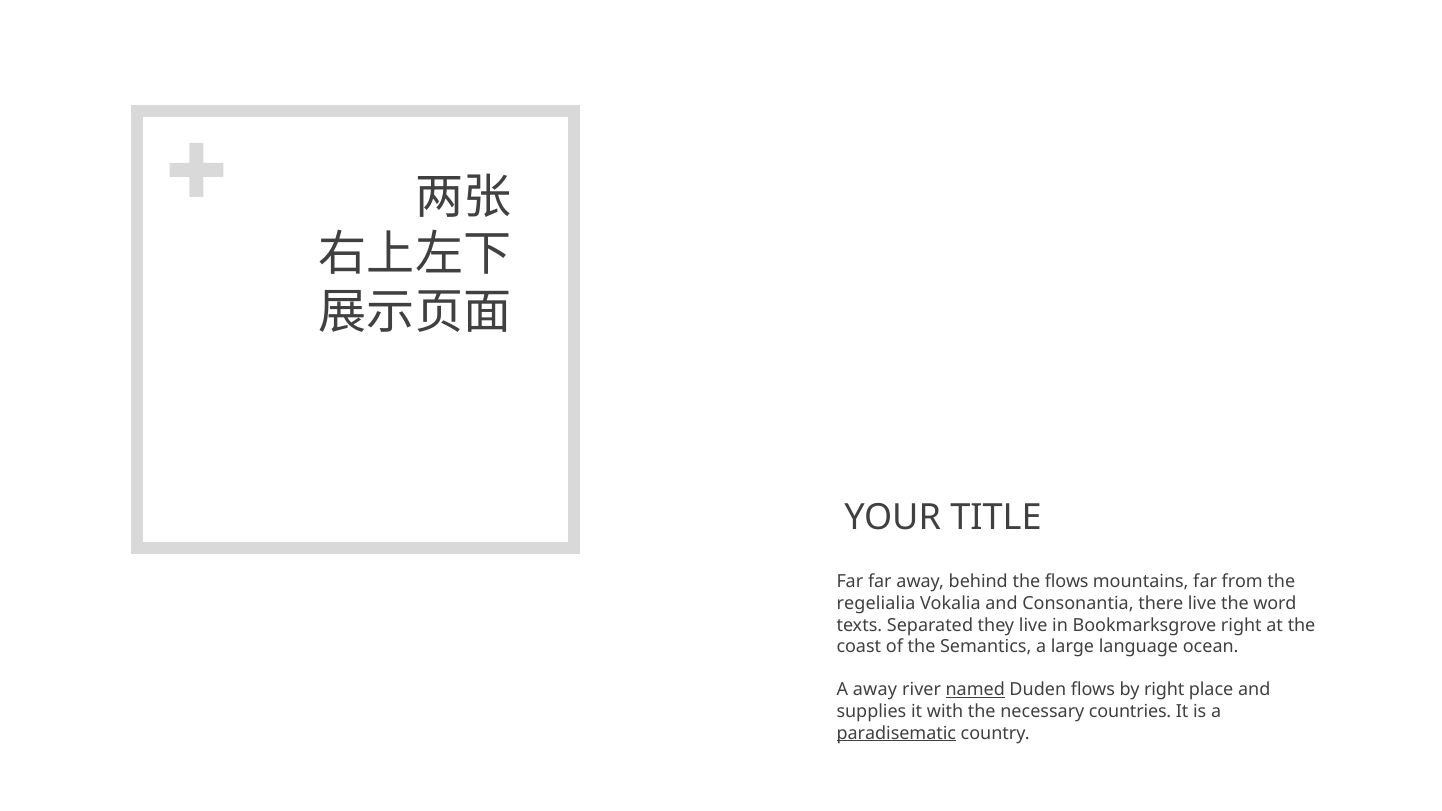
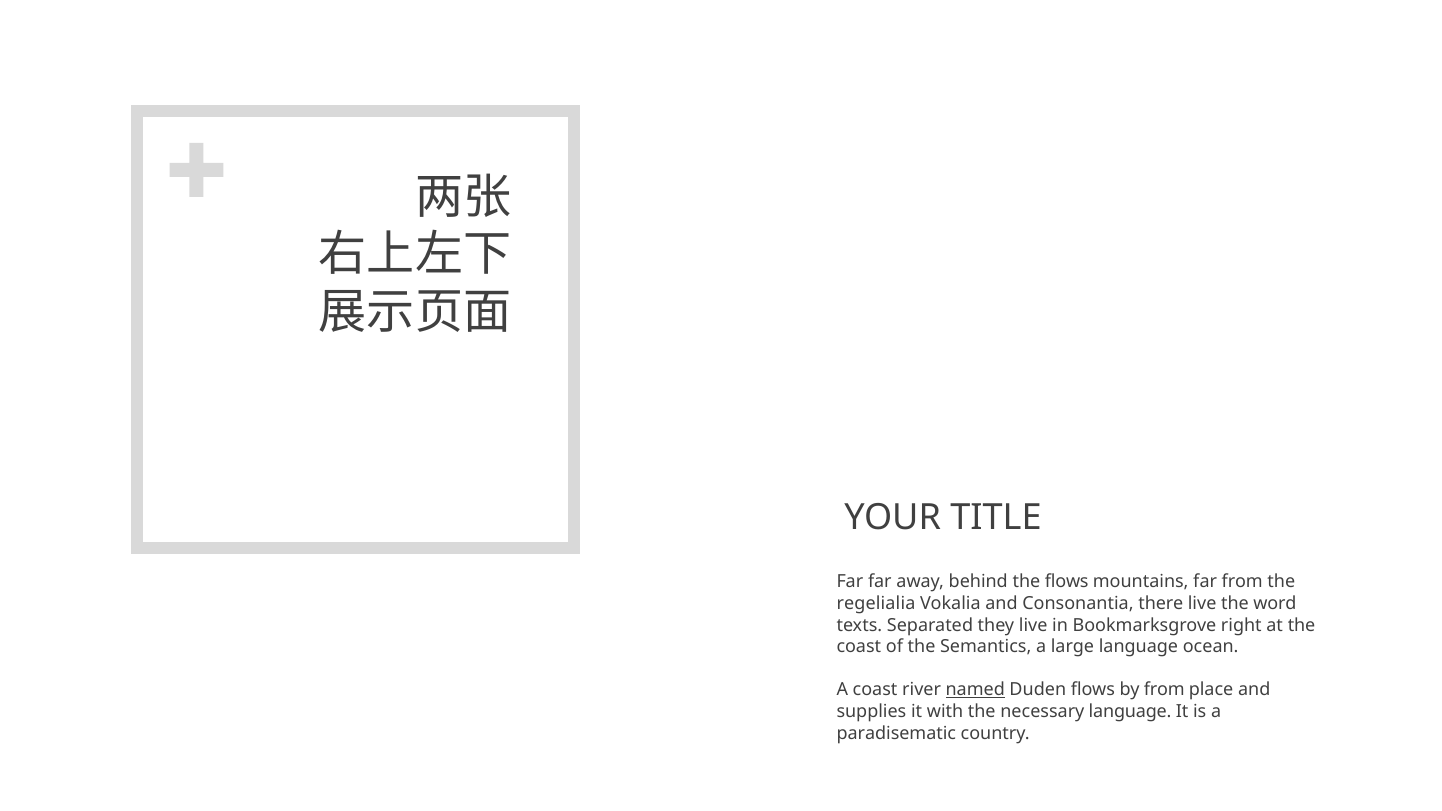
A away: away -> coast (875, 690)
by right: right -> from (1164, 690)
necessary countries: countries -> language (1130, 712)
paradisematic underline: present -> none (896, 733)
